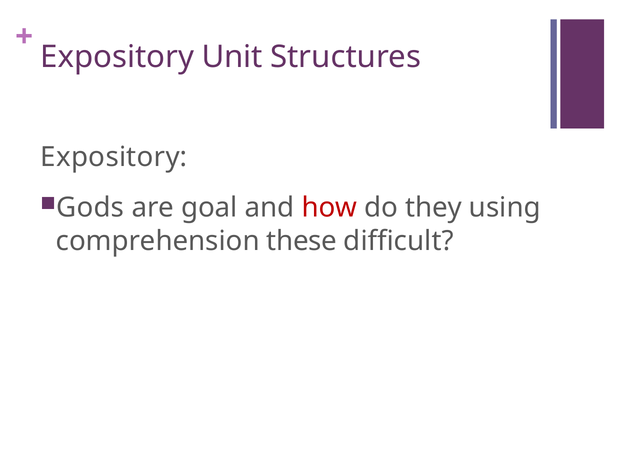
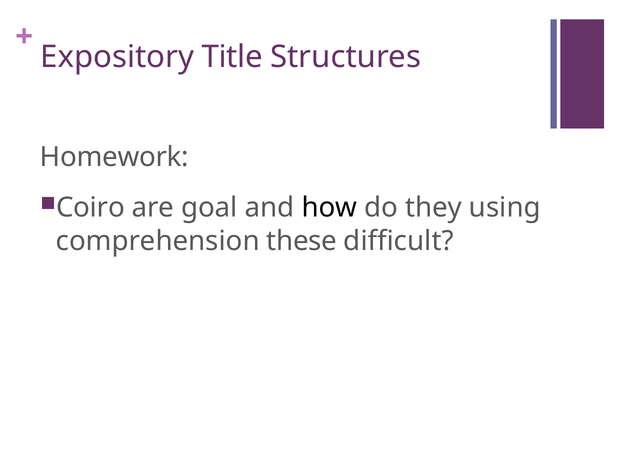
Unit: Unit -> Title (232, 57)
Expository: Expository -> Homework (114, 157)
Gods: Gods -> Coiro (90, 208)
how colour: red -> black (329, 208)
